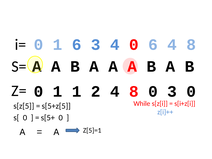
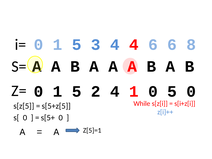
6: 6 -> 5 (77, 45)
4 0: 0 -> 4 (134, 45)
6 4: 4 -> 6 (172, 45)
1: 1 -> 5 (77, 91)
2 4 8: 8 -> 1 (134, 91)
0 3: 3 -> 5 (172, 91)
